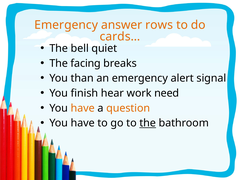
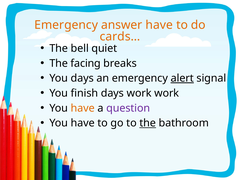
answer rows: rows -> have (159, 25)
You than: than -> days (82, 78)
alert underline: none -> present (182, 78)
finish hear: hear -> days (112, 93)
work need: need -> work (167, 93)
question colour: orange -> purple (128, 108)
